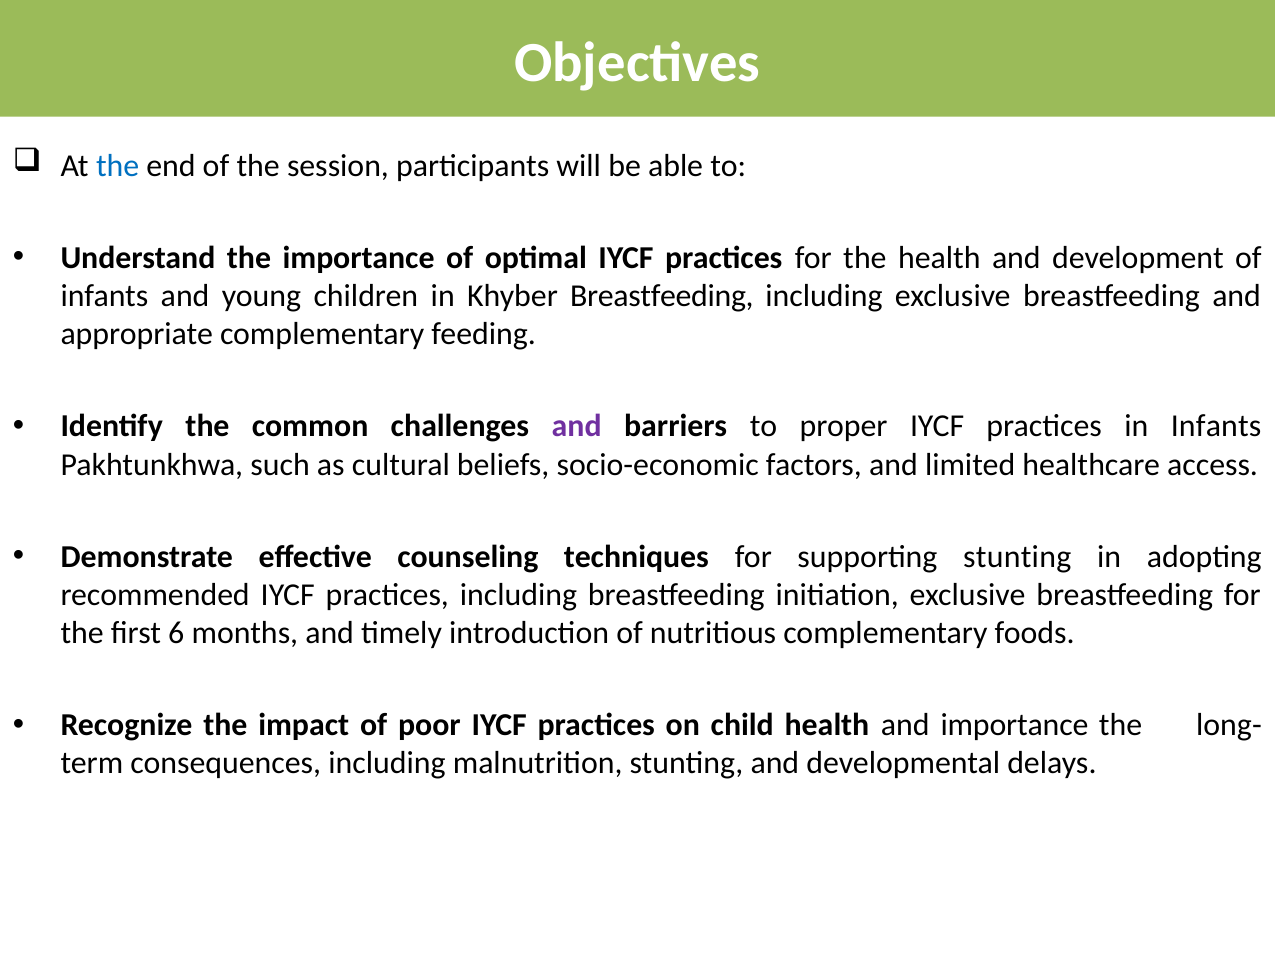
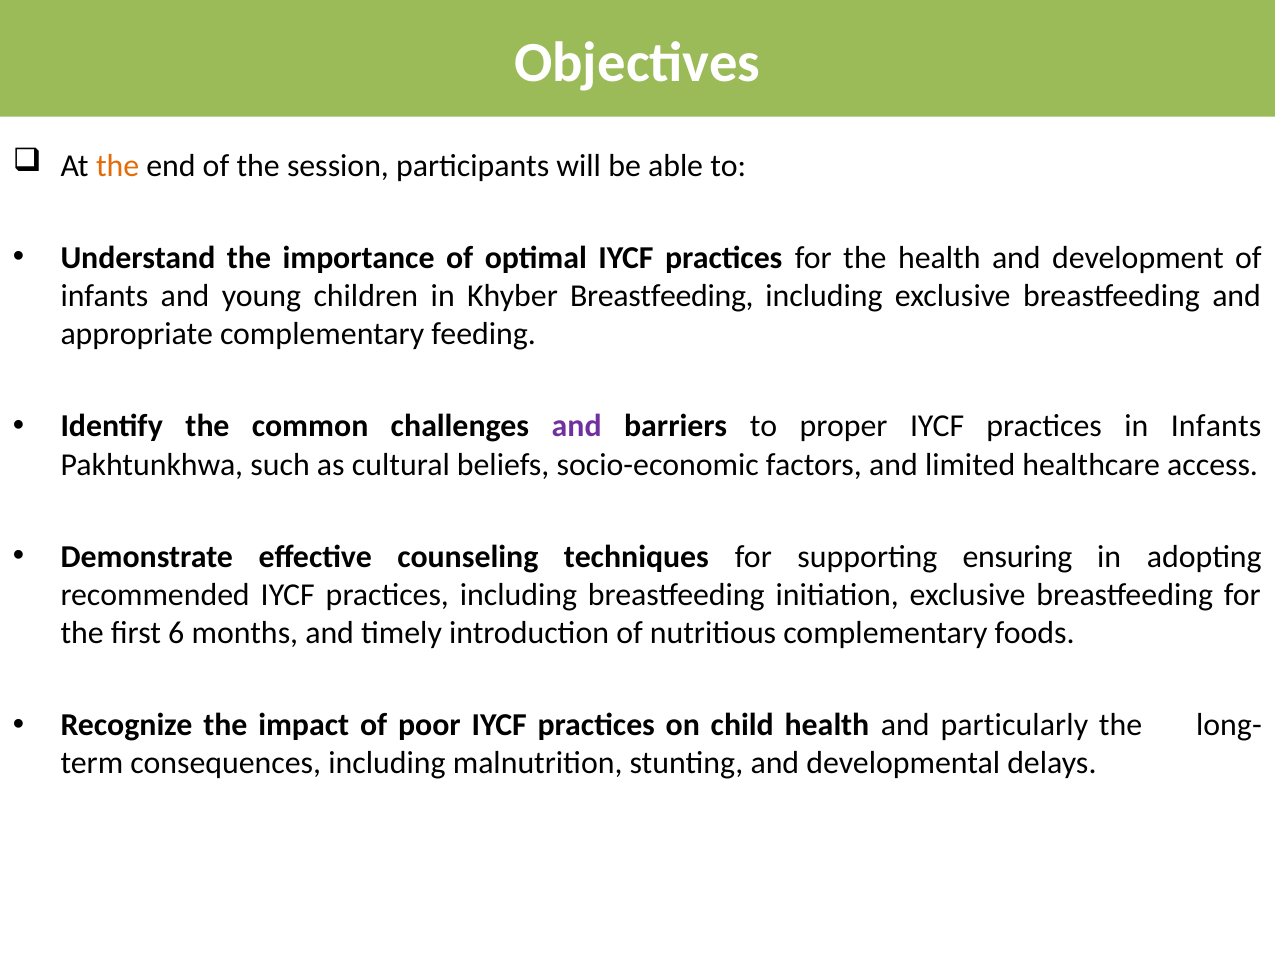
the colour: blue -> orange (118, 166)
supporting stunting: stunting -> ensuring (1018, 557)
and importance: importance -> particularly (1014, 725)
